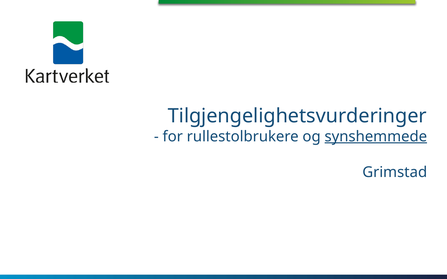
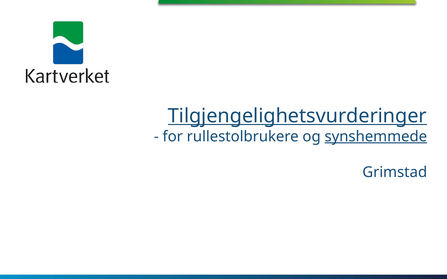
Tilgjengelighetsvurderinger underline: none -> present (297, 116)
